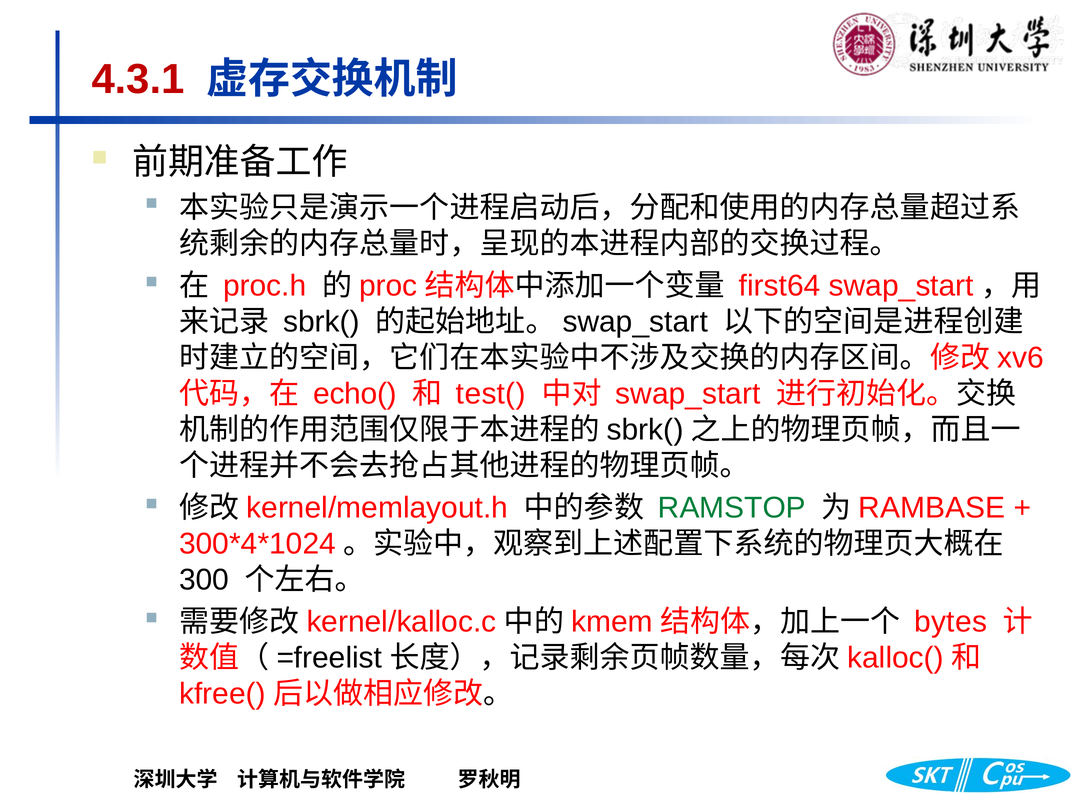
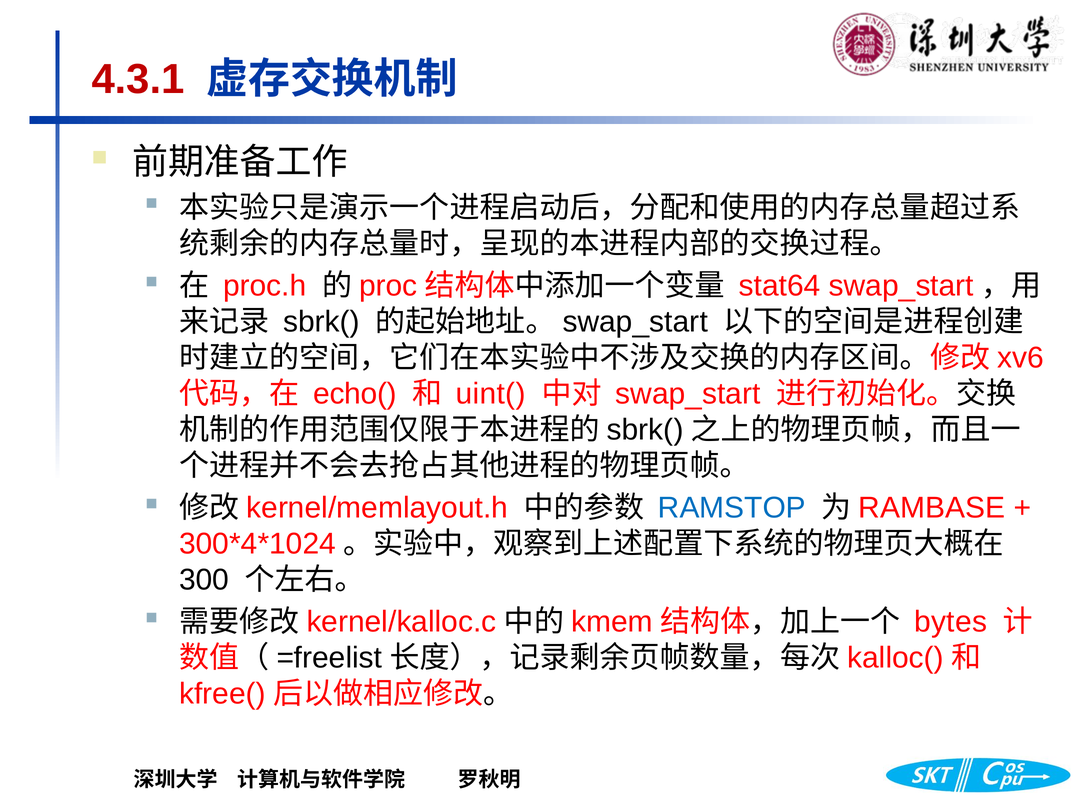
first64: first64 -> stat64 (780, 285)
test(: test( -> uint( (491, 393)
RAMSTOP colour: green -> blue (732, 507)
